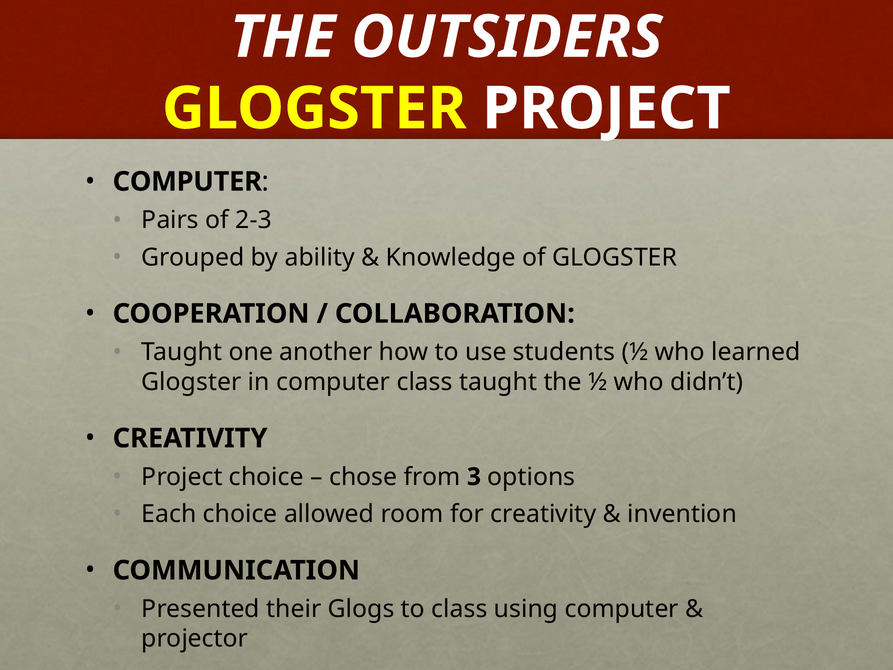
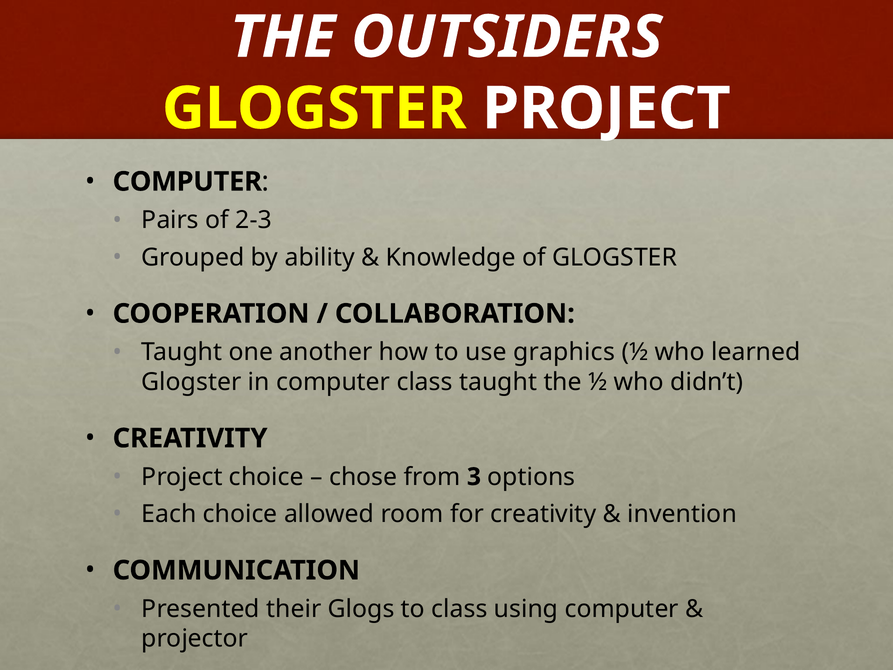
students: students -> graphics (564, 352)
